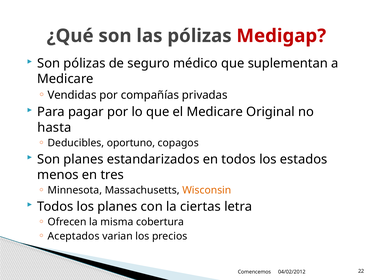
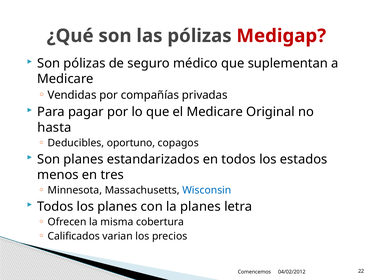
Wisconsin colour: orange -> blue (207, 190)
la ciertas: ciertas -> planes (200, 206)
Aceptados: Aceptados -> Calificados (74, 236)
